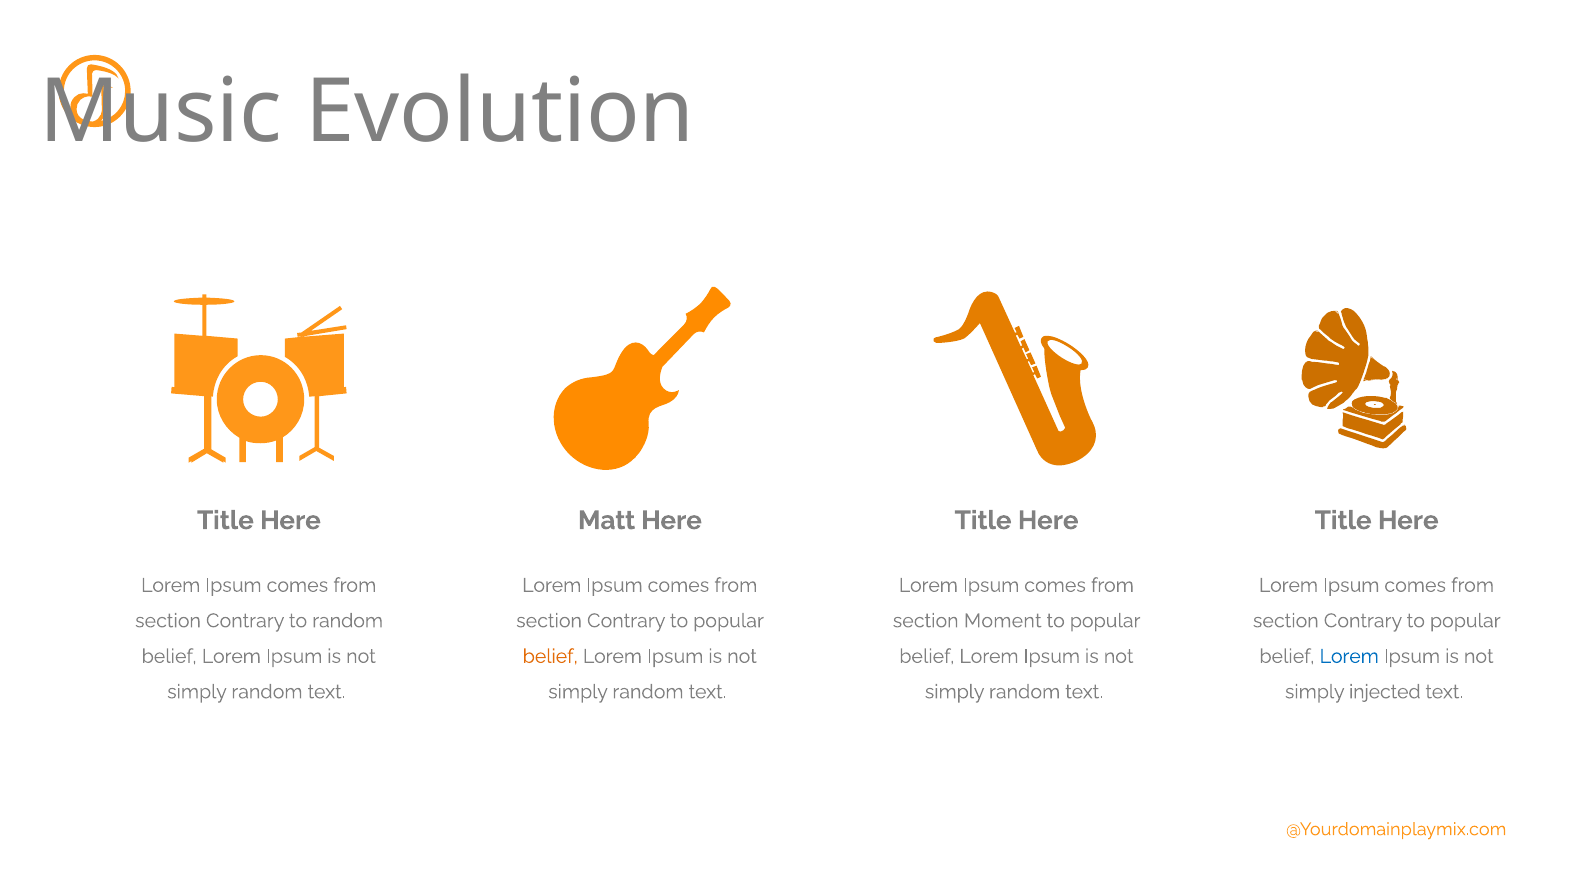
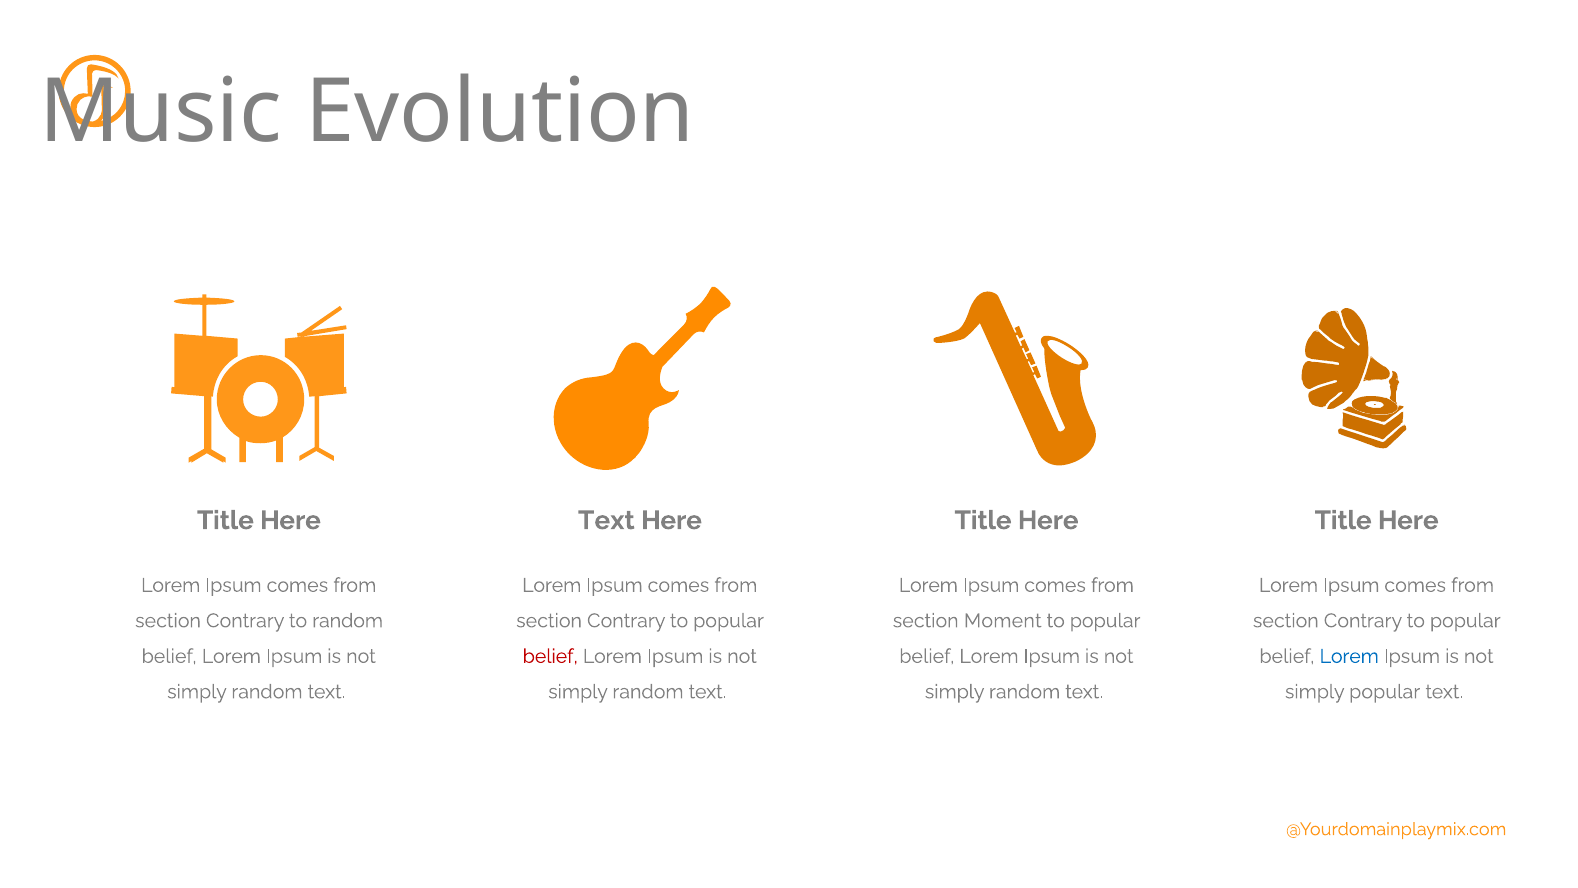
Matt: Matt -> Text (606, 520)
belief colour: orange -> red (550, 656)
simply injected: injected -> popular (1385, 692)
